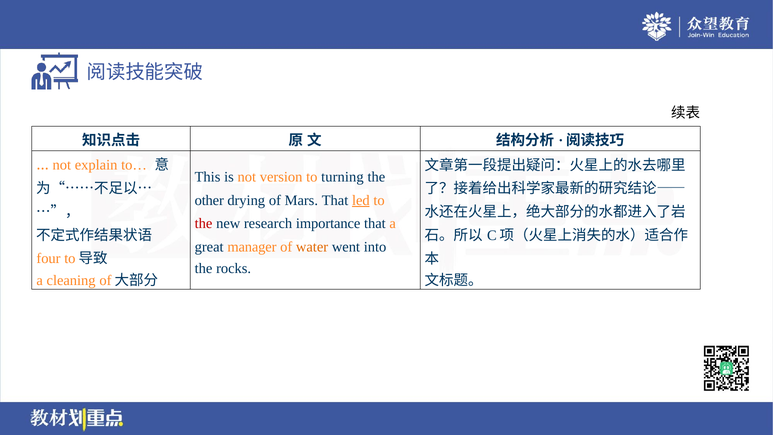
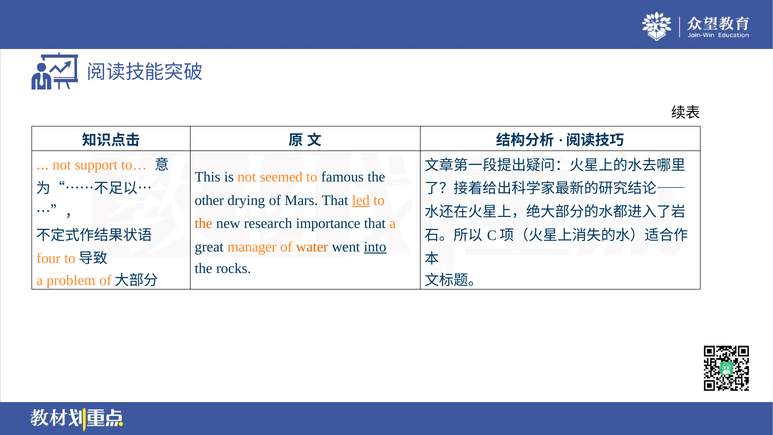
explain: explain -> support (96, 165)
version: version -> seemed (281, 177)
turning: turning -> famous (342, 177)
the colour: red -> orange (204, 223)
into underline: none -> present (375, 247)
cleaning: cleaning -> problem (71, 280)
